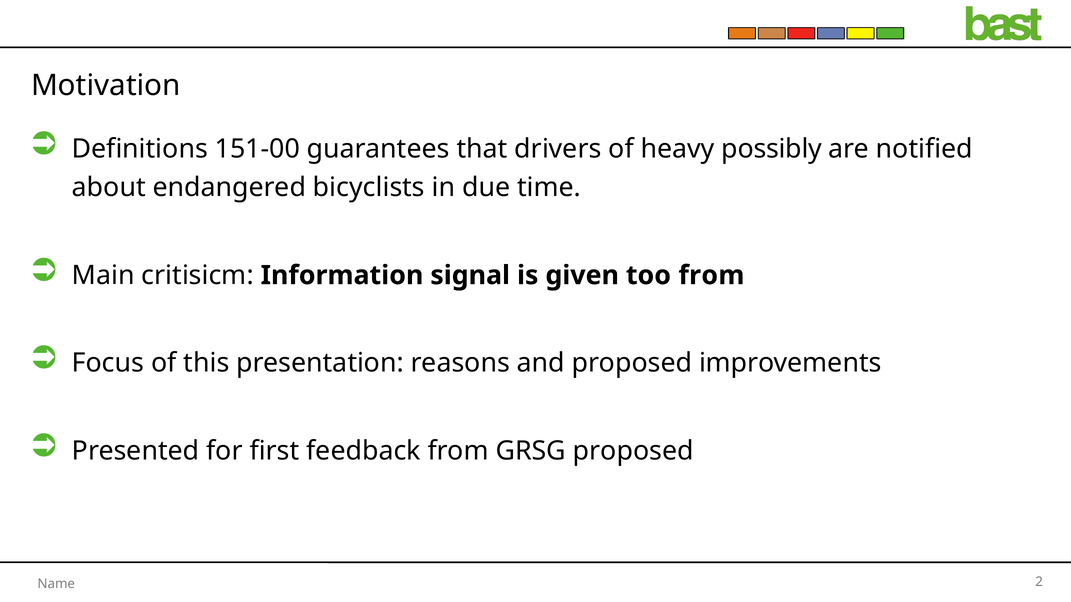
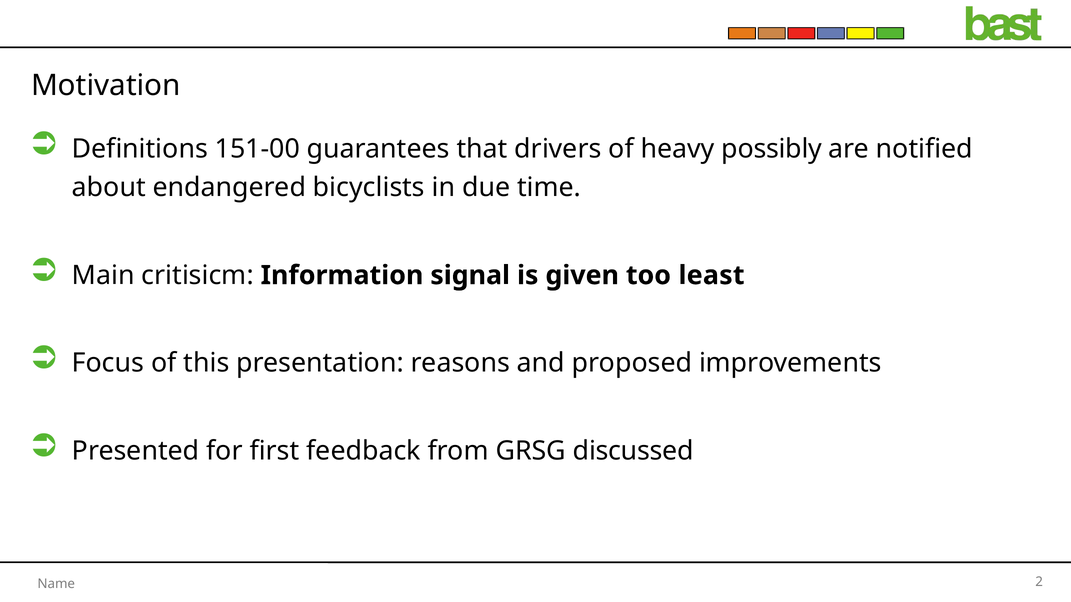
too from: from -> least (711, 276)
GRSG proposed: proposed -> discussed (633, 451)
